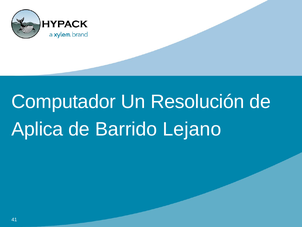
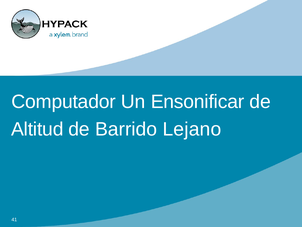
Resolución: Resolución -> Ensonificar (197, 102)
Aplica: Aplica -> Altitud (37, 129)
